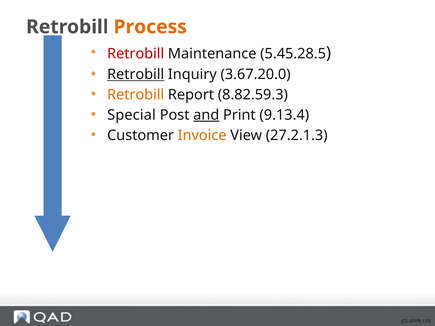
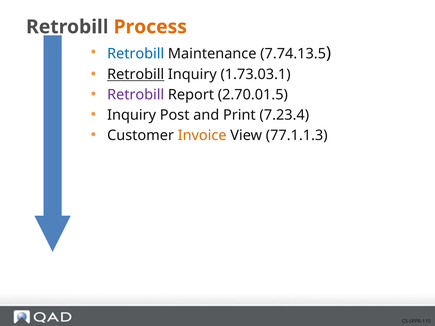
Retrobill colour: red -> blue (136, 54)
5.45.28.5: 5.45.28.5 -> 7.74.13.5 (293, 54)
3.67.20.0: 3.67.20.0 -> 1.73.03.1 (256, 74)
Retrobill colour: orange -> purple (136, 95)
8.82.59.3: 8.82.59.3 -> 2.70.01.5 (253, 95)
Special: Special -> Inquiry (132, 115)
and underline: present -> none (206, 115)
9.13.4: 9.13.4 -> 7.23.4 (284, 115)
27.2.1.3: 27.2.1.3 -> 77.1.1.3 (297, 135)
